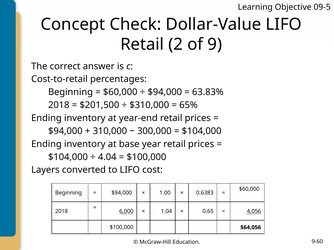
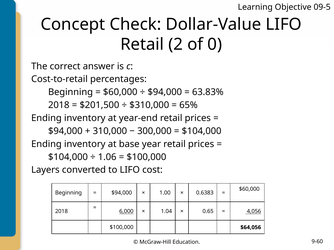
9: 9 -> 0 (215, 45)
4.04: 4.04 -> 1.06 (107, 157)
